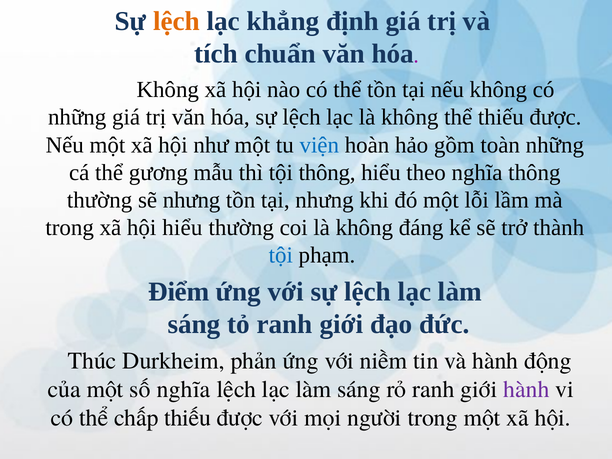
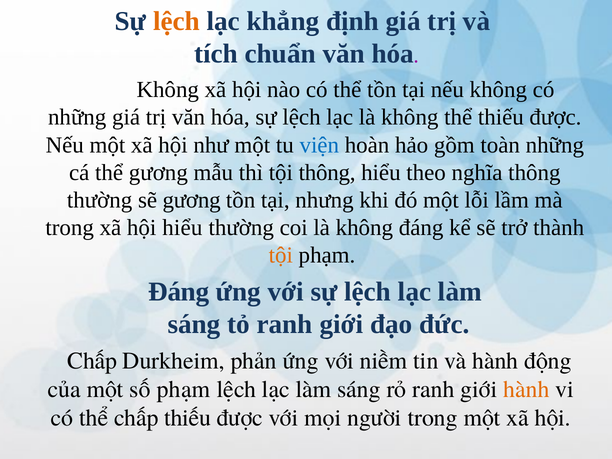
sẽ nhưng: nhưng -> gương (192, 200)
tội colour: blue -> orange (281, 255)
Điểm: Điểm -> Đáng (179, 292)
Thúc: Thúc -> Chấp (92, 361)
số nghĩa: nghĩa -> phạm (184, 389)
hành colour: purple -> orange (526, 389)
